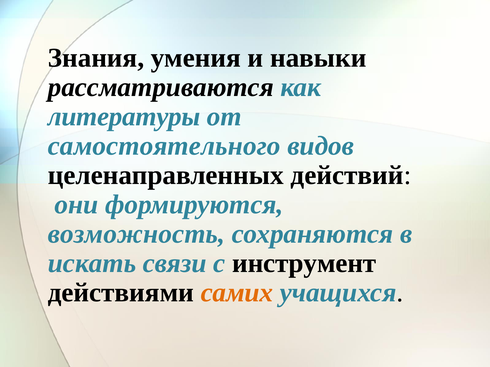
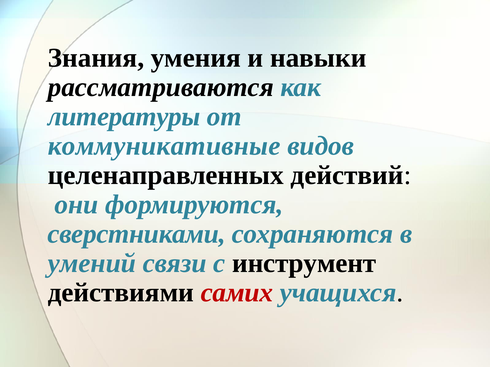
самостоятельного: самостоятельного -> коммуникативные (164, 146)
возможность: возможность -> сверстниками (137, 234)
искать: искать -> умений (92, 264)
самих colour: orange -> red (237, 293)
